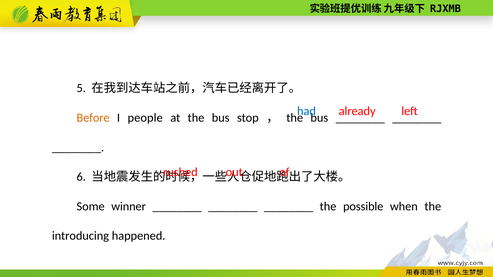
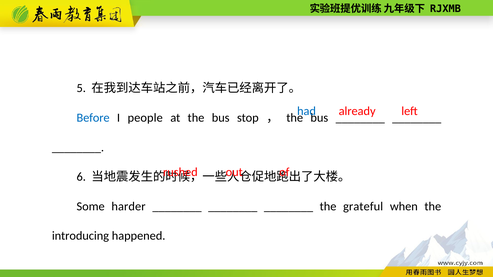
Before colour: orange -> blue (93, 118)
winner: winner -> harder (129, 207)
possible: possible -> grateful (363, 207)
